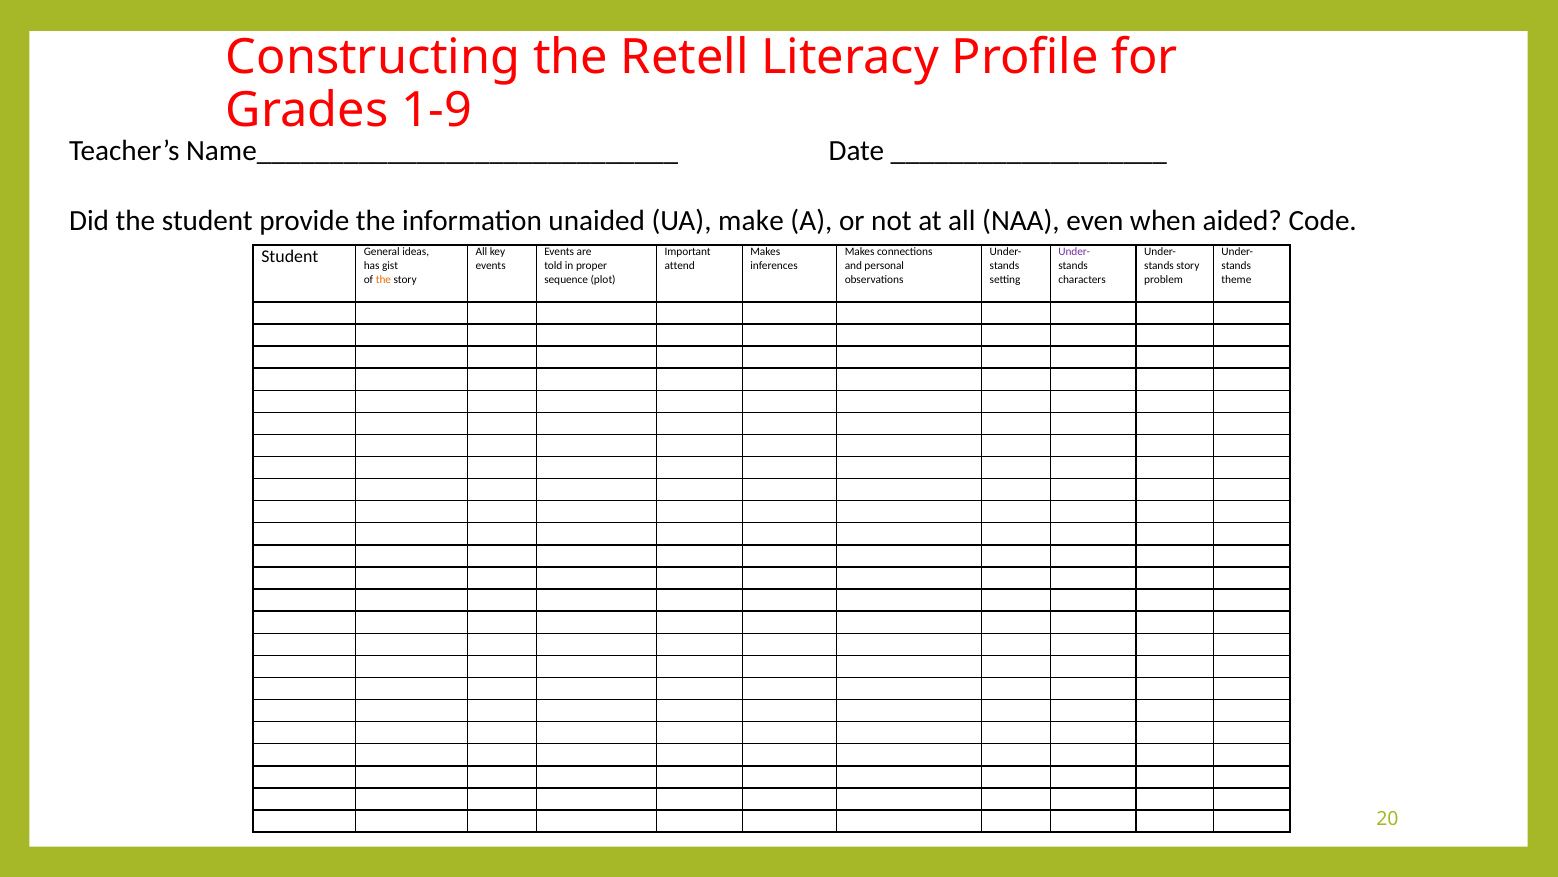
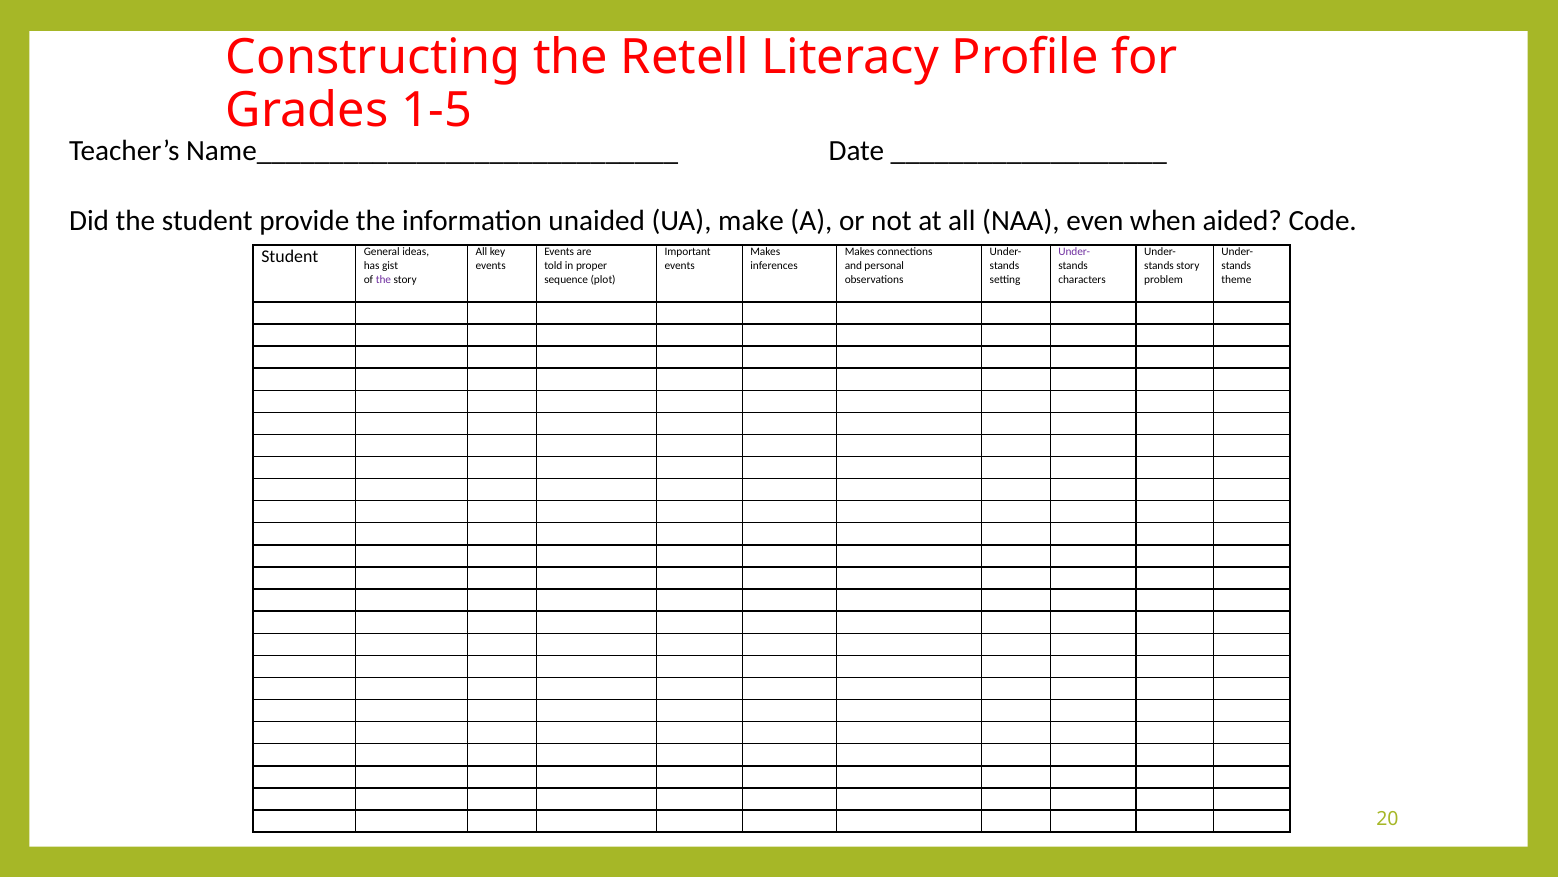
1-9: 1-9 -> 1-5 (437, 110)
attend: attend -> events (680, 266)
the colour: orange -> purple (383, 280)
